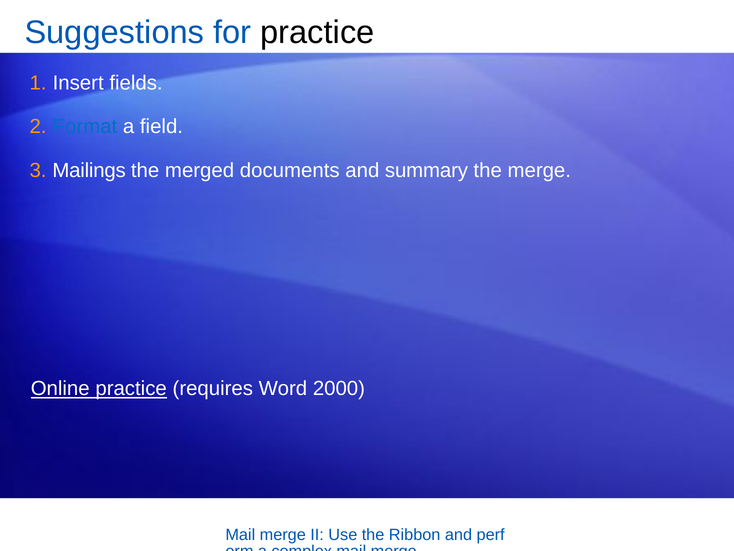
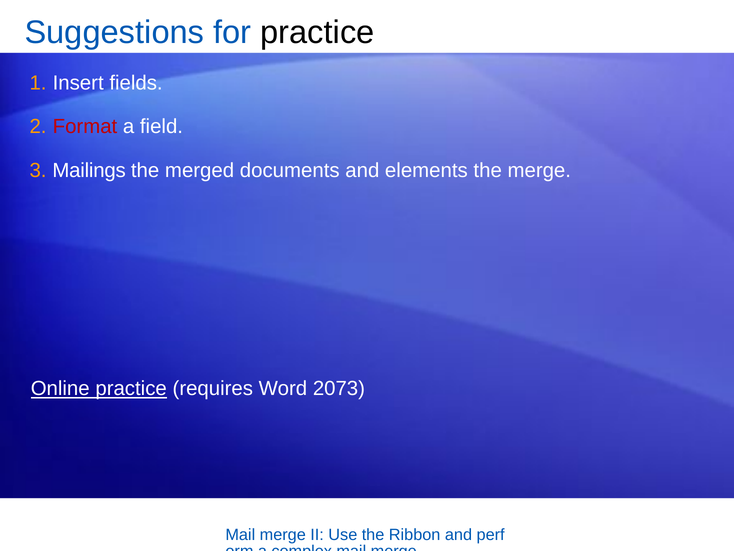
Format colour: blue -> red (85, 127)
summary: summary -> elements (426, 170)
2000: 2000 -> 2073 (339, 388)
